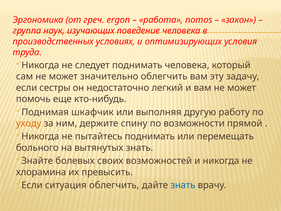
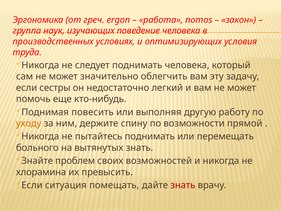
шкафчик: шкафчик -> повесить (92, 112)
болевых: болевых -> проблем (75, 161)
ситуация облегчить: облегчить -> помещать (114, 185)
знать colour: blue -> red (183, 185)
